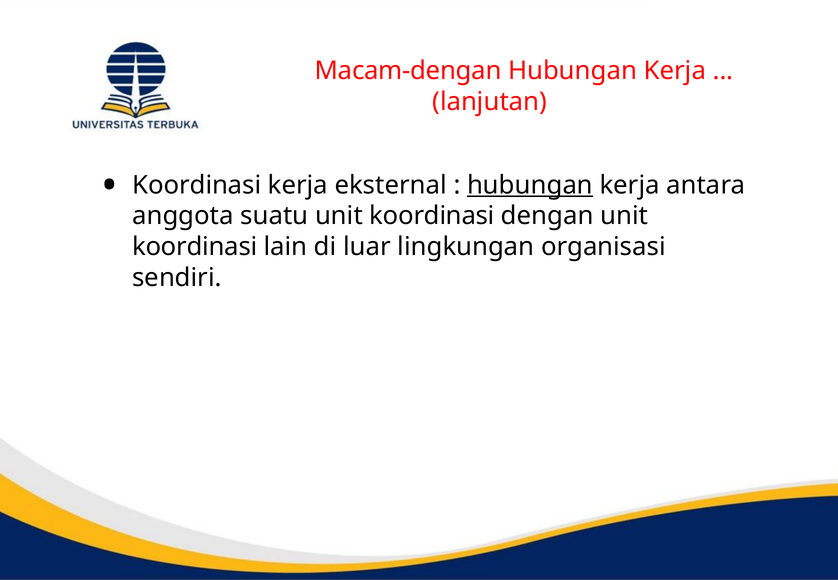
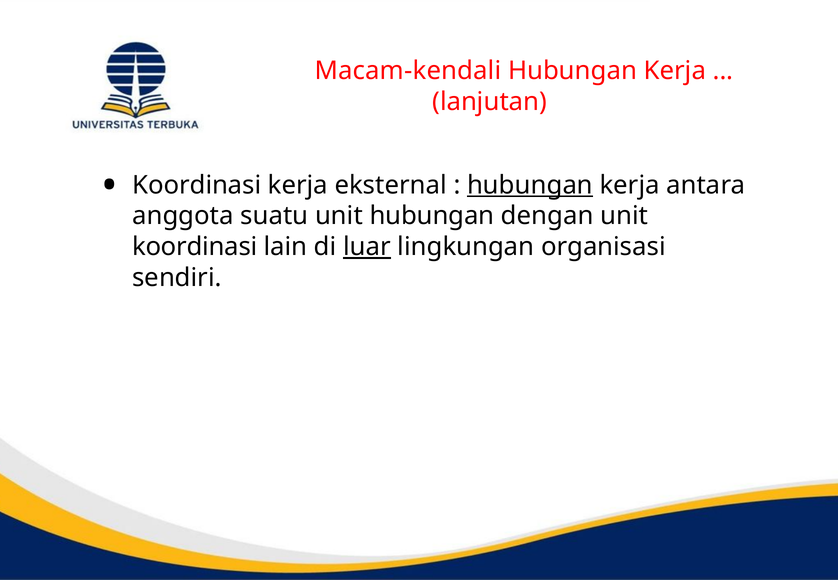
Macam-dengan: Macam-dengan -> Macam-kendali (408, 71)
suatu unit koordinasi: koordinasi -> hubungan (432, 216)
luar underline: none -> present (367, 247)
